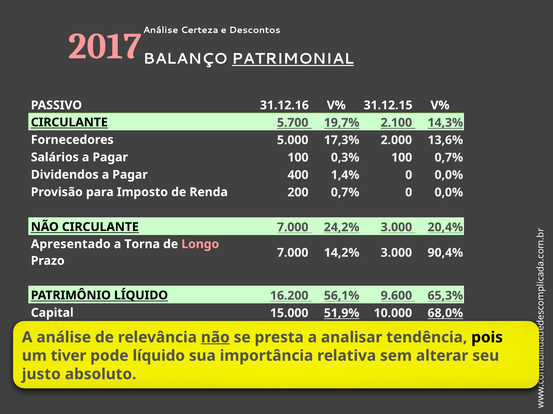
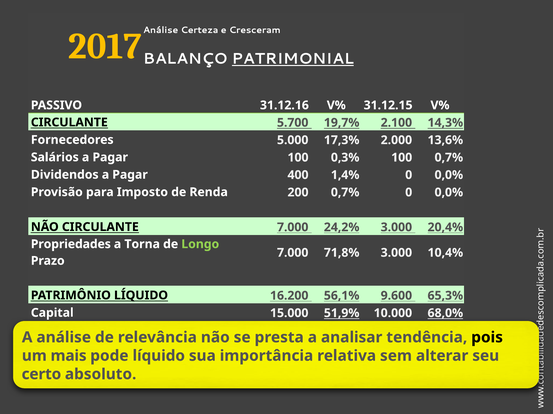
2017 colour: pink -> yellow (105, 46)
Descontos: Descontos -> Cresceram (255, 30)
Apresentado: Apresentado -> Propriedades (71, 245)
Longo colour: pink -> light green (200, 245)
14,2%: 14,2% -> 71,8% (342, 253)
90,4%: 90,4% -> 10,4% (445, 253)
não underline: present -> none (215, 338)
tiver: tiver -> mais (69, 356)
justo: justo -> certo (41, 375)
